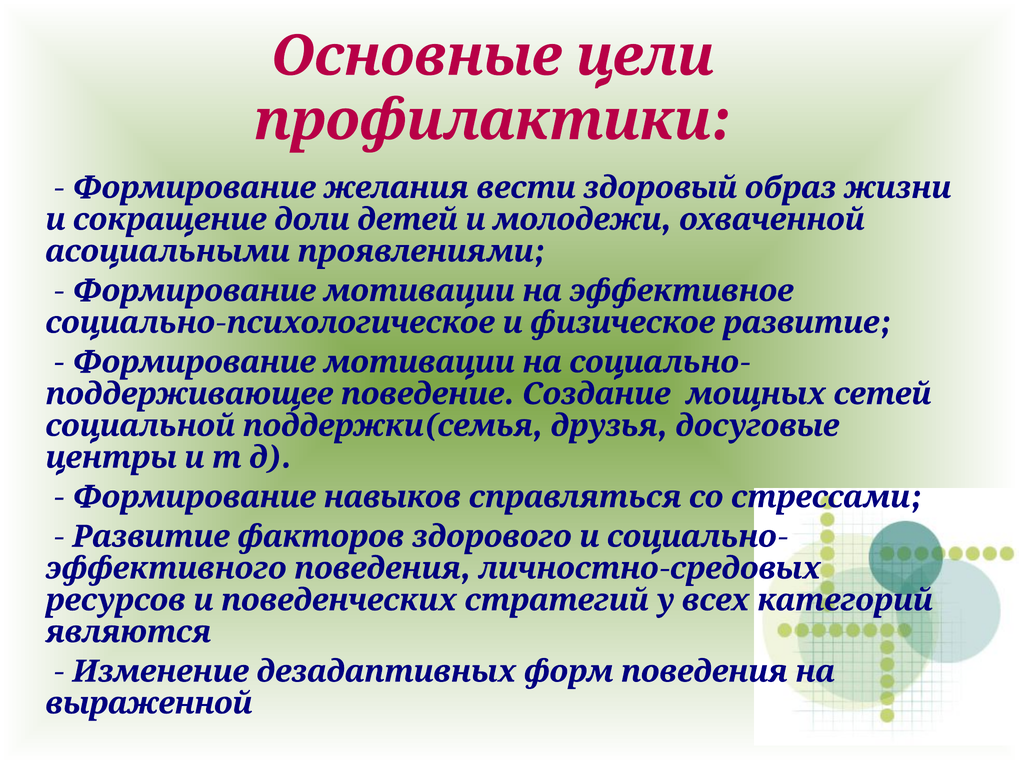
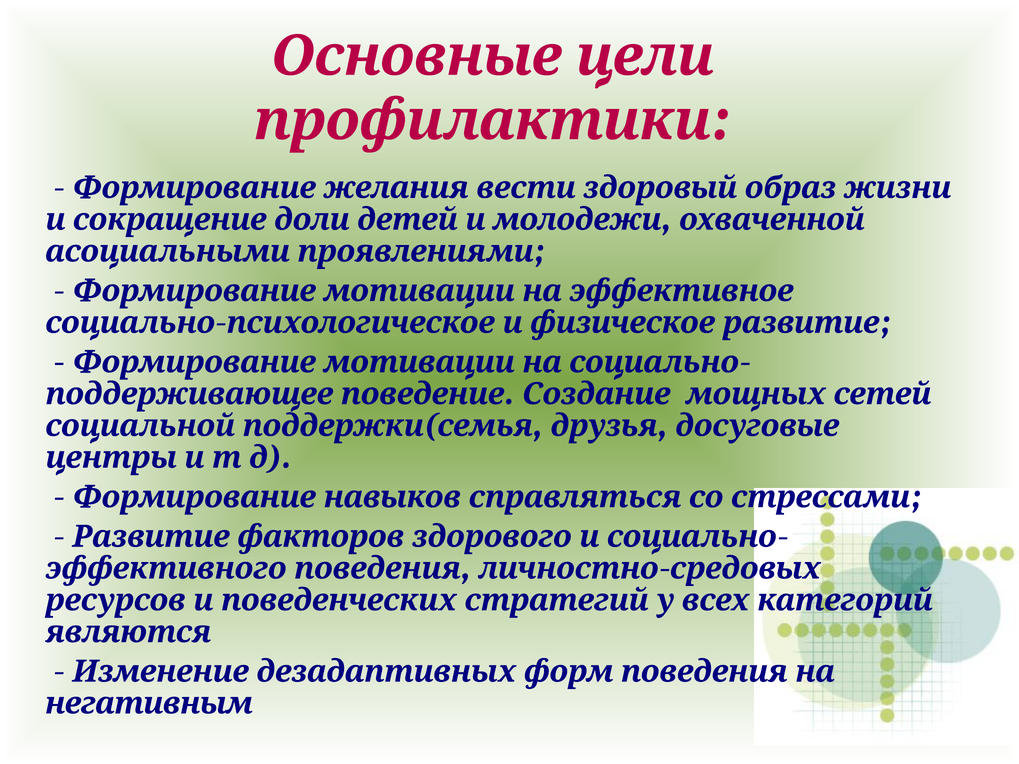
выраженной: выраженной -> негативным (149, 703)
